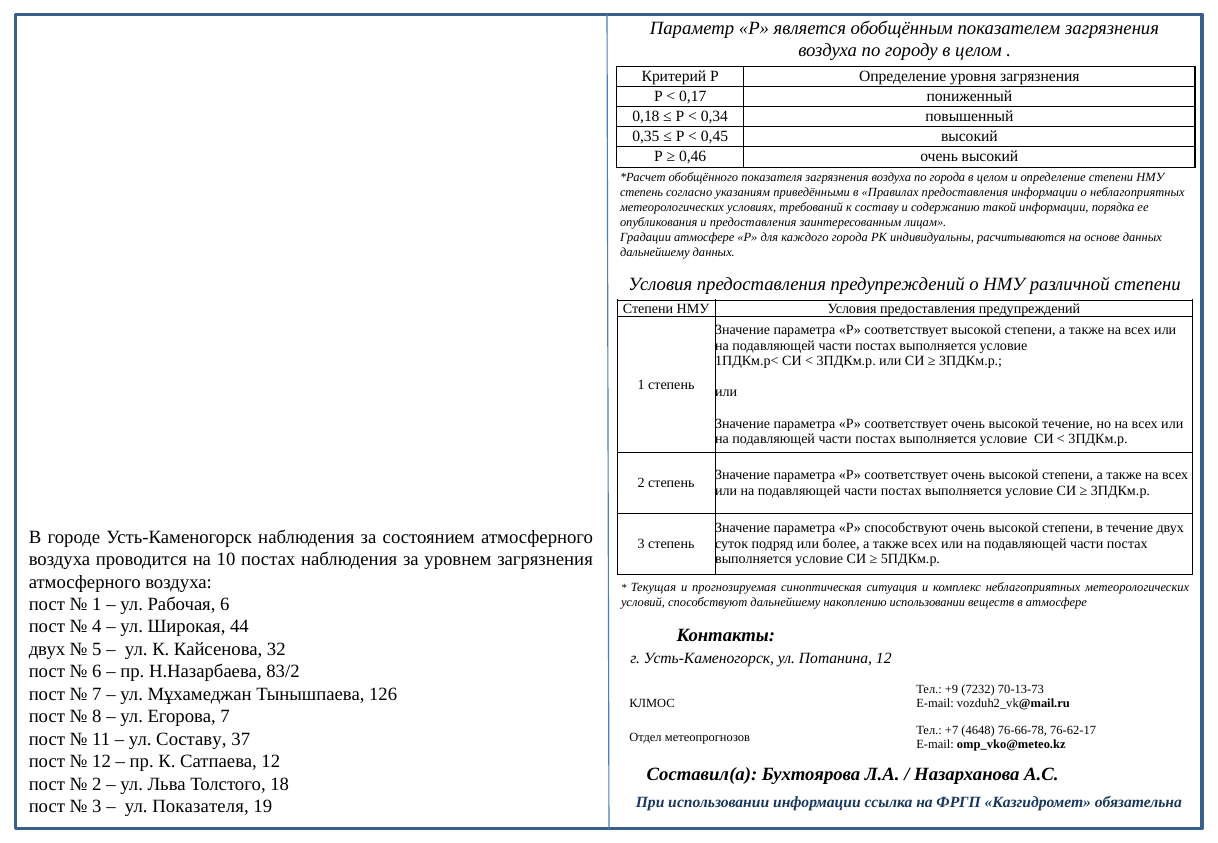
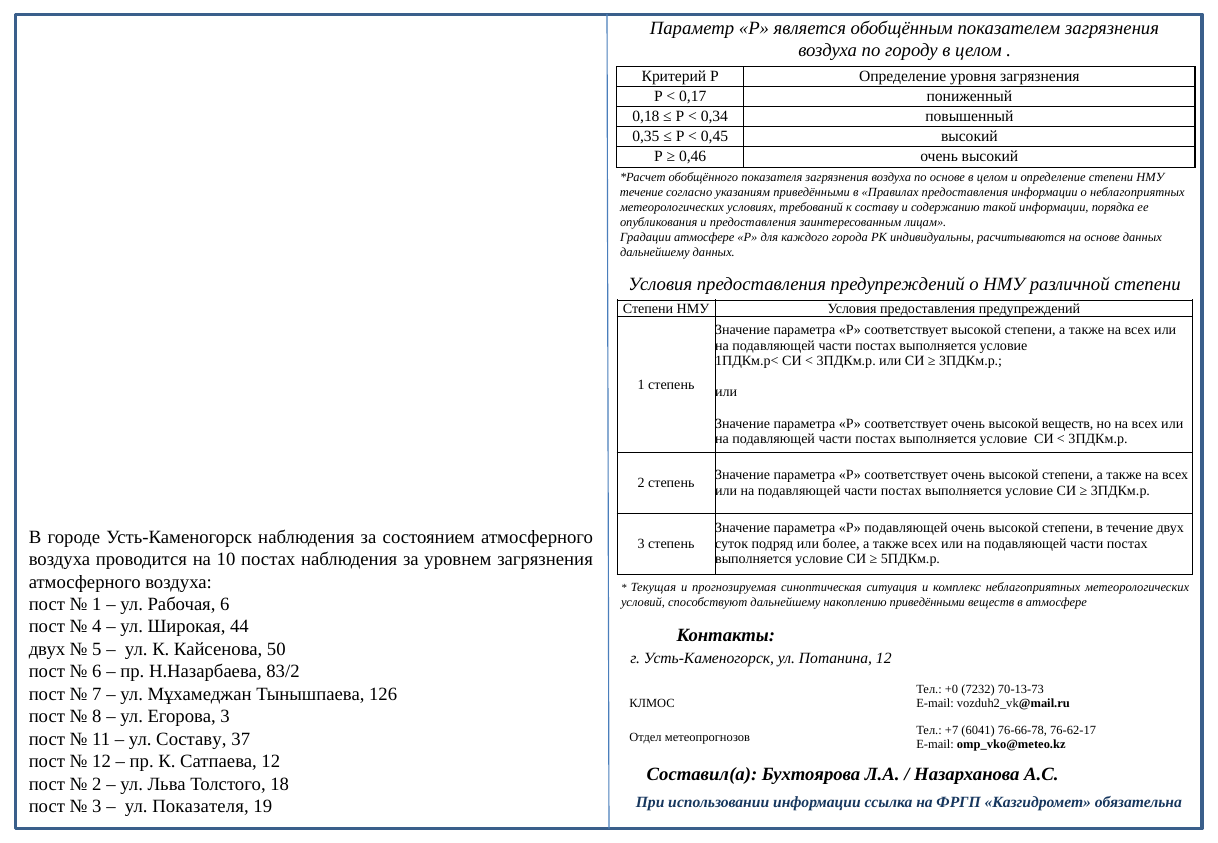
по города: города -> основе (947, 177)
степень: степень -> течение (642, 192)
высокой течение: течение -> веществ (1068, 424)
Р способствуют: способствуют -> подавляющей (906, 528)
накоплению использовании: использовании -> приведёнными (927, 602)
32: 32 -> 50 (276, 649)
+9: +9 -> +0 (952, 689)
Егорова 7: 7 -> 3 (225, 717)
4648: 4648 -> 6041 (978, 731)
